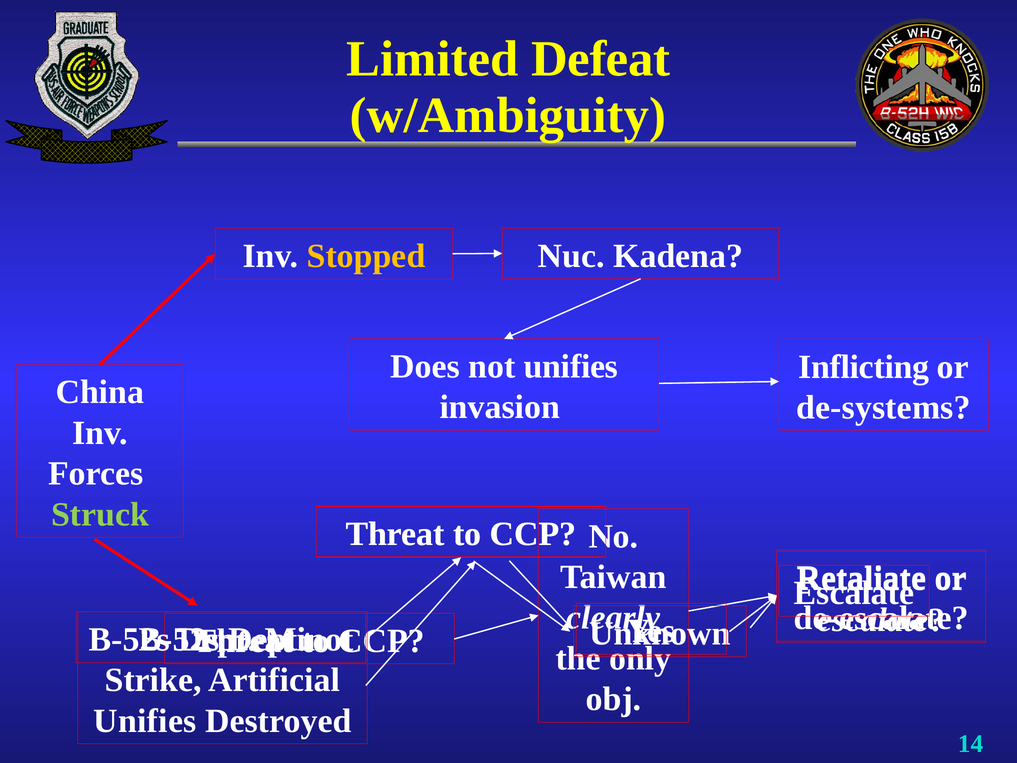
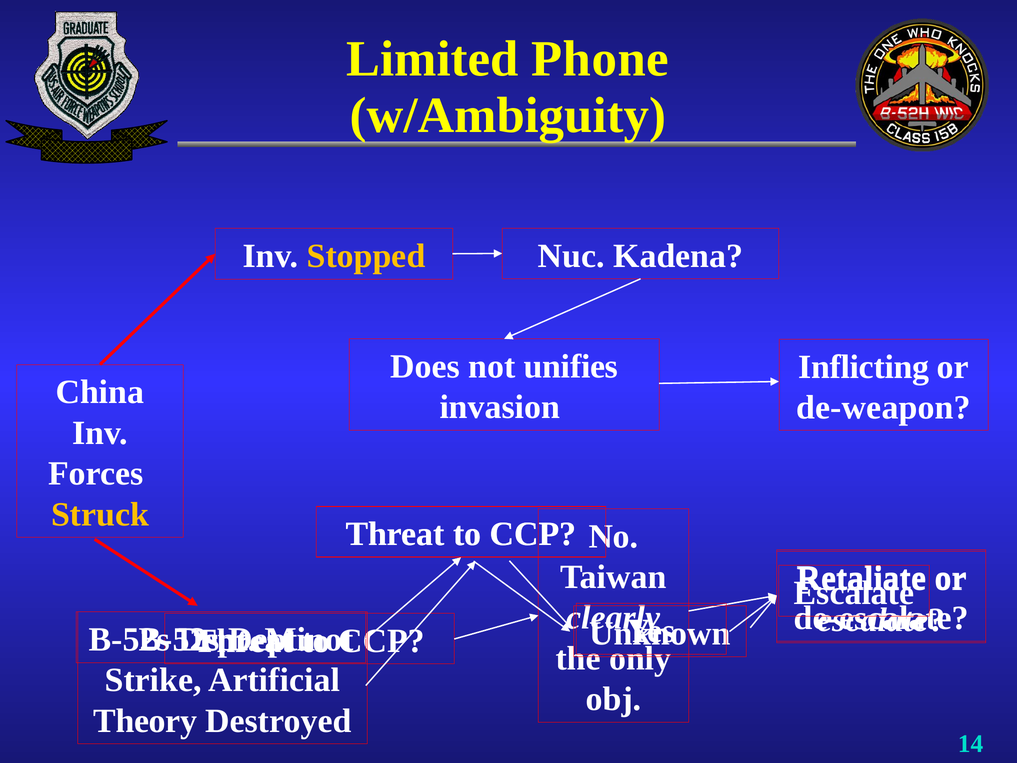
Defeat: Defeat -> Phone (600, 59)
de-systems: de-systems -> de-weapon (883, 407)
Struck colour: light green -> yellow (100, 514)
Unifies: Unifies -> Theory (145, 721)
